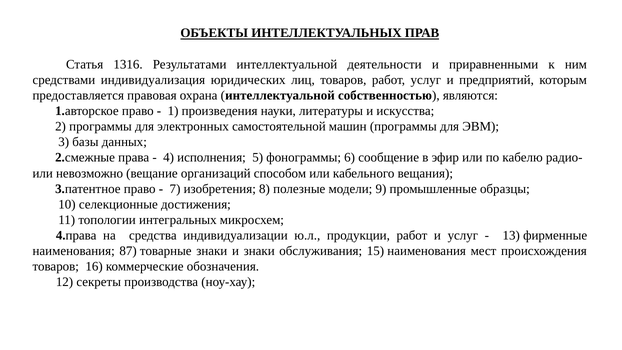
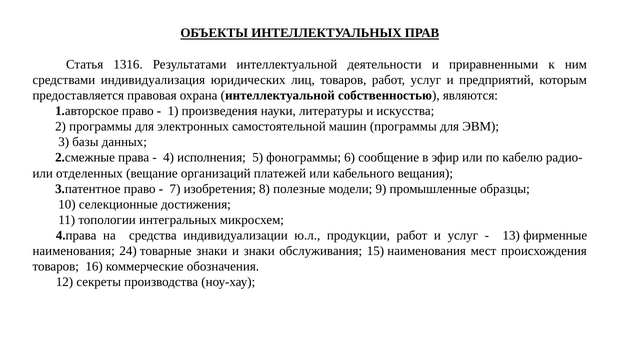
невозможно: невозможно -> отделенных (89, 173)
способом: способом -> платежей (280, 173)
87: 87 -> 24 (128, 251)
